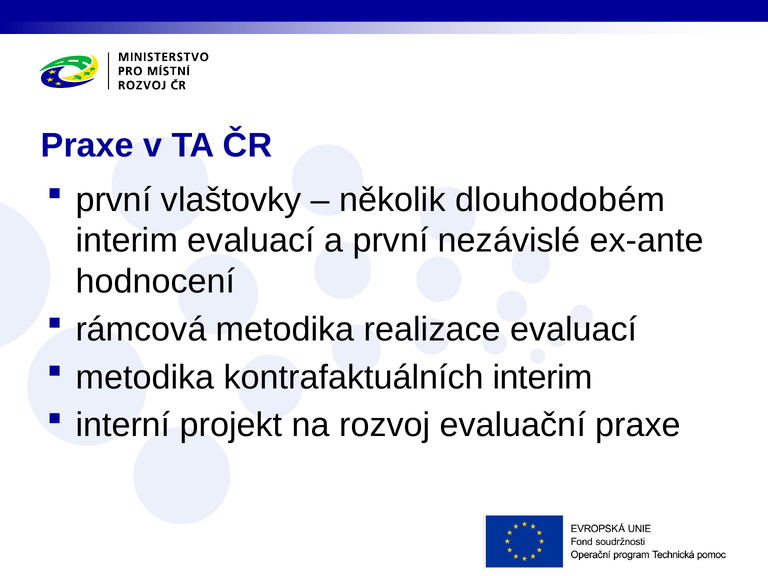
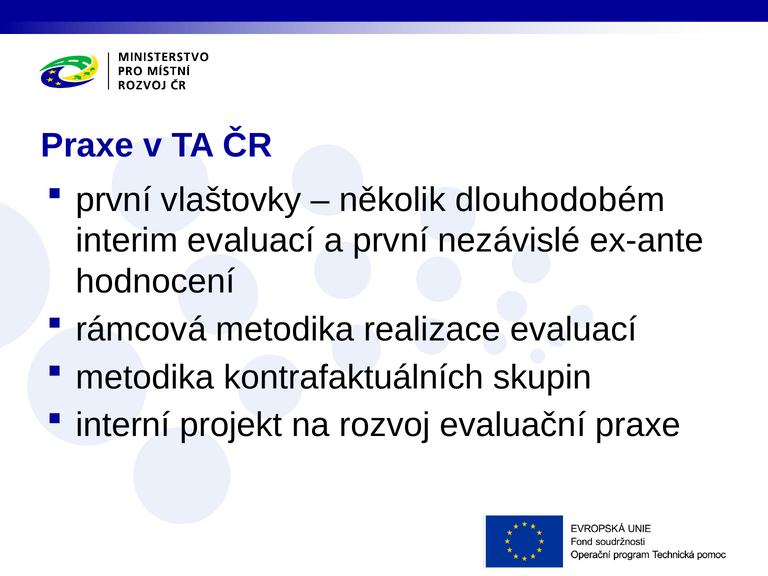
kontrafaktuálních interim: interim -> skupin (543, 377)
